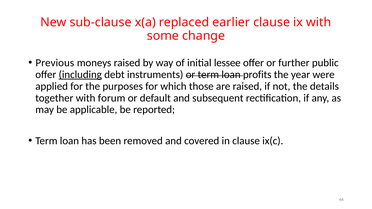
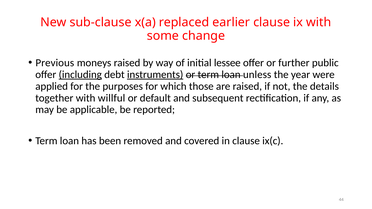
instruments underline: none -> present (155, 75)
profits: profits -> unless (257, 75)
forum: forum -> willful (112, 98)
